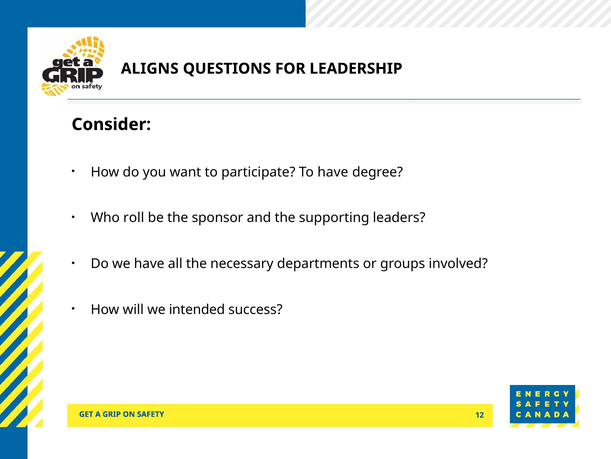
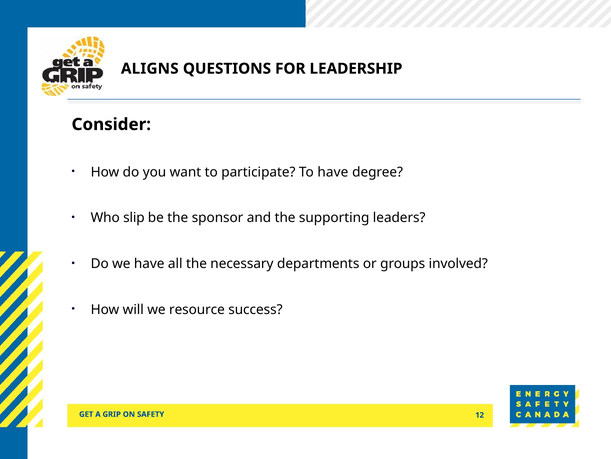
roll: roll -> slip (134, 218)
intended: intended -> resource (197, 309)
